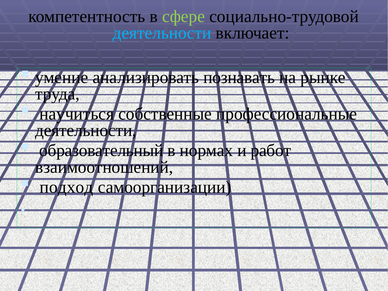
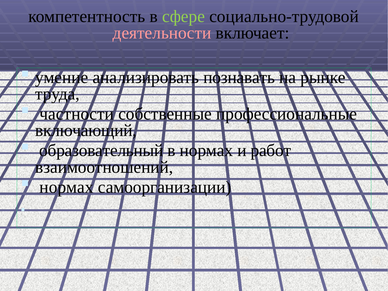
деятельности colour: light blue -> pink (162, 33)
научиться: научиться -> частности (77, 114)
деятельности: деятельности -> включающий (86, 131)
подход: подход -> нормах (67, 187)
